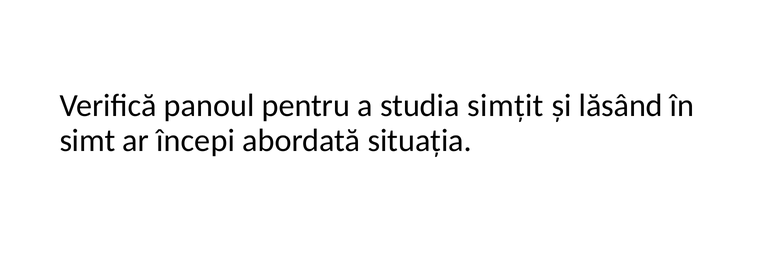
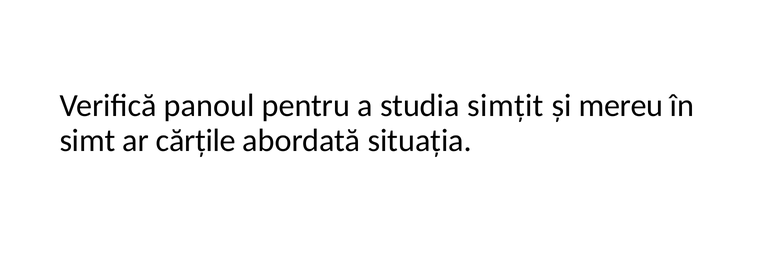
lăsând: lăsând -> mereu (621, 106)
începi: începi -> cărțile (196, 140)
